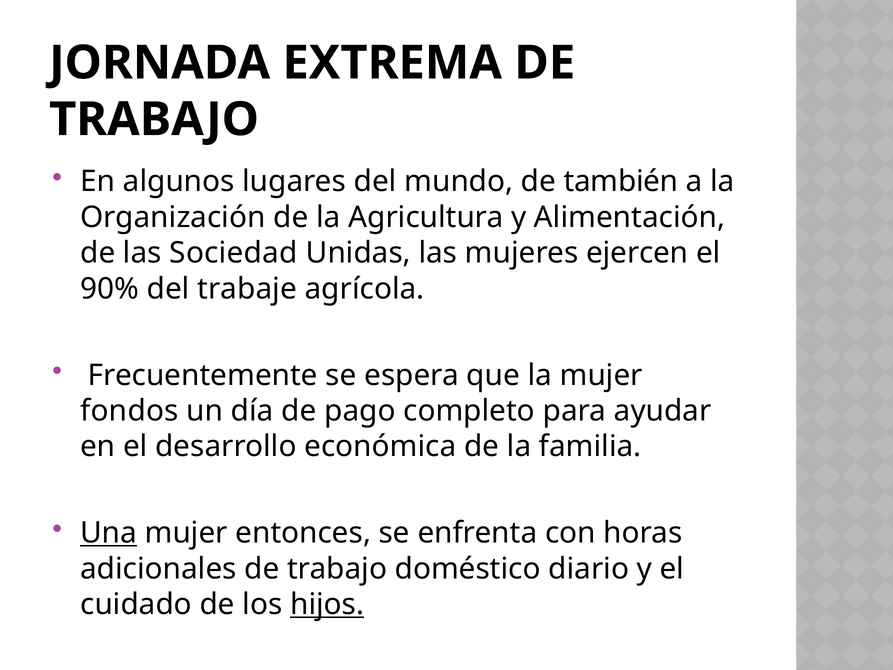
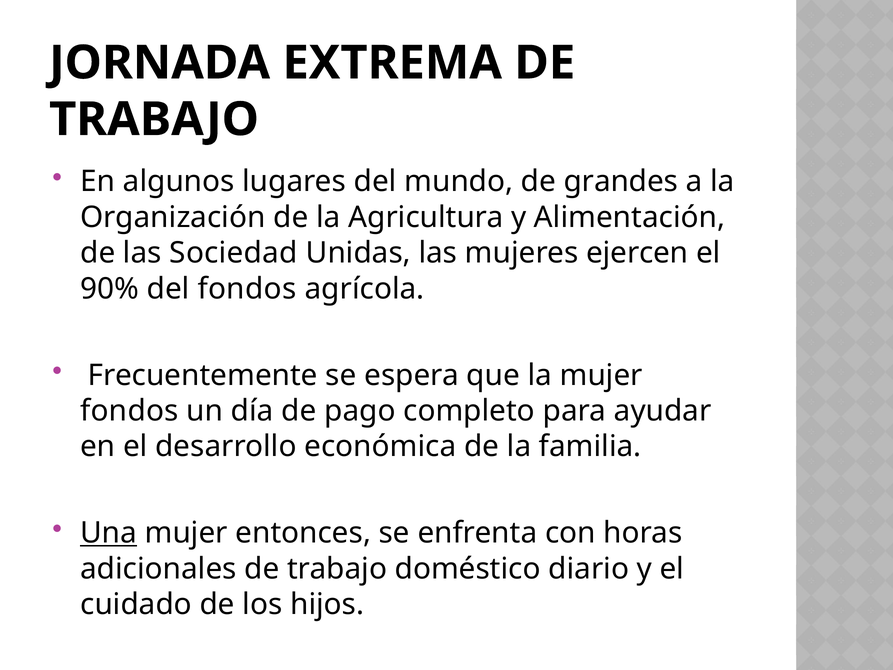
también: también -> grandes (621, 182)
del trabaje: trabaje -> fondos (247, 289)
hijos underline: present -> none (327, 604)
